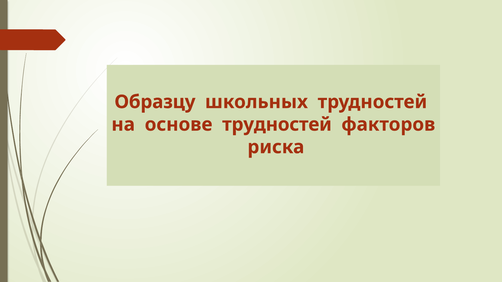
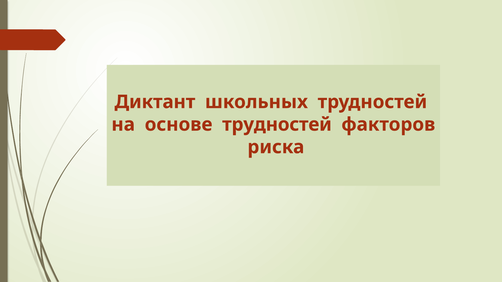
Образцу: Образцу -> Диктант (155, 102)
